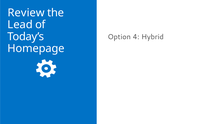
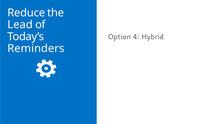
Review: Review -> Reduce (26, 13)
Homepage: Homepage -> Reminders (36, 49)
